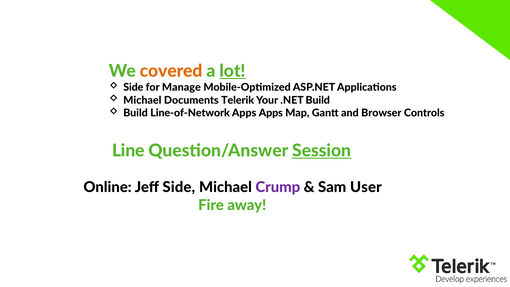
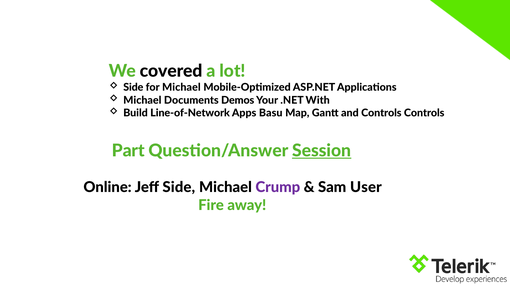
covered colour: orange -> black (171, 71)
lot underline: present -> none (233, 71)
for Manage: Manage -> Michael (181, 87)
Telerik: Telerik -> Demos (238, 100)
.NET Build: Build -> With (318, 100)
Apps Apps: Apps -> Basu (271, 113)
and Browser: Browser -> Controls (381, 113)
Line: Line -> Part (128, 151)
